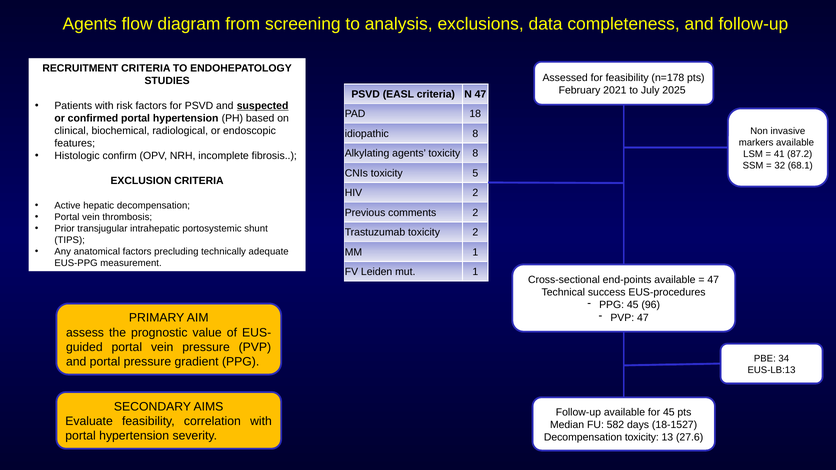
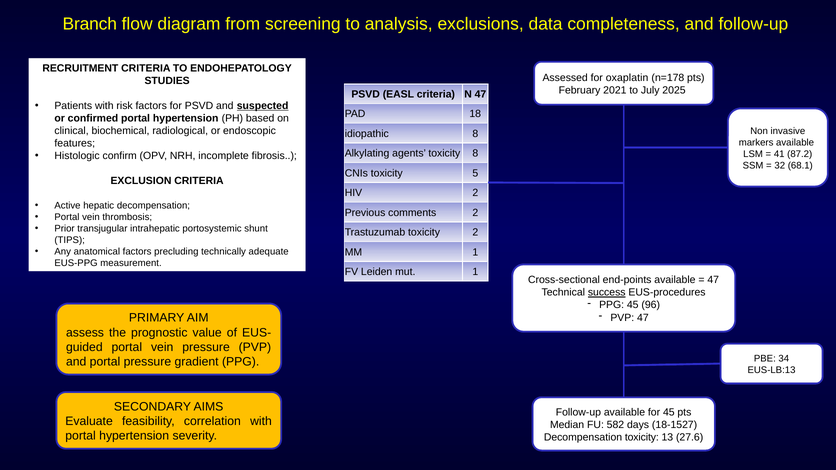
Agents: Agents -> Branch (90, 24)
for feasibility: feasibility -> oxaplatin (627, 78)
success underline: none -> present (607, 293)
